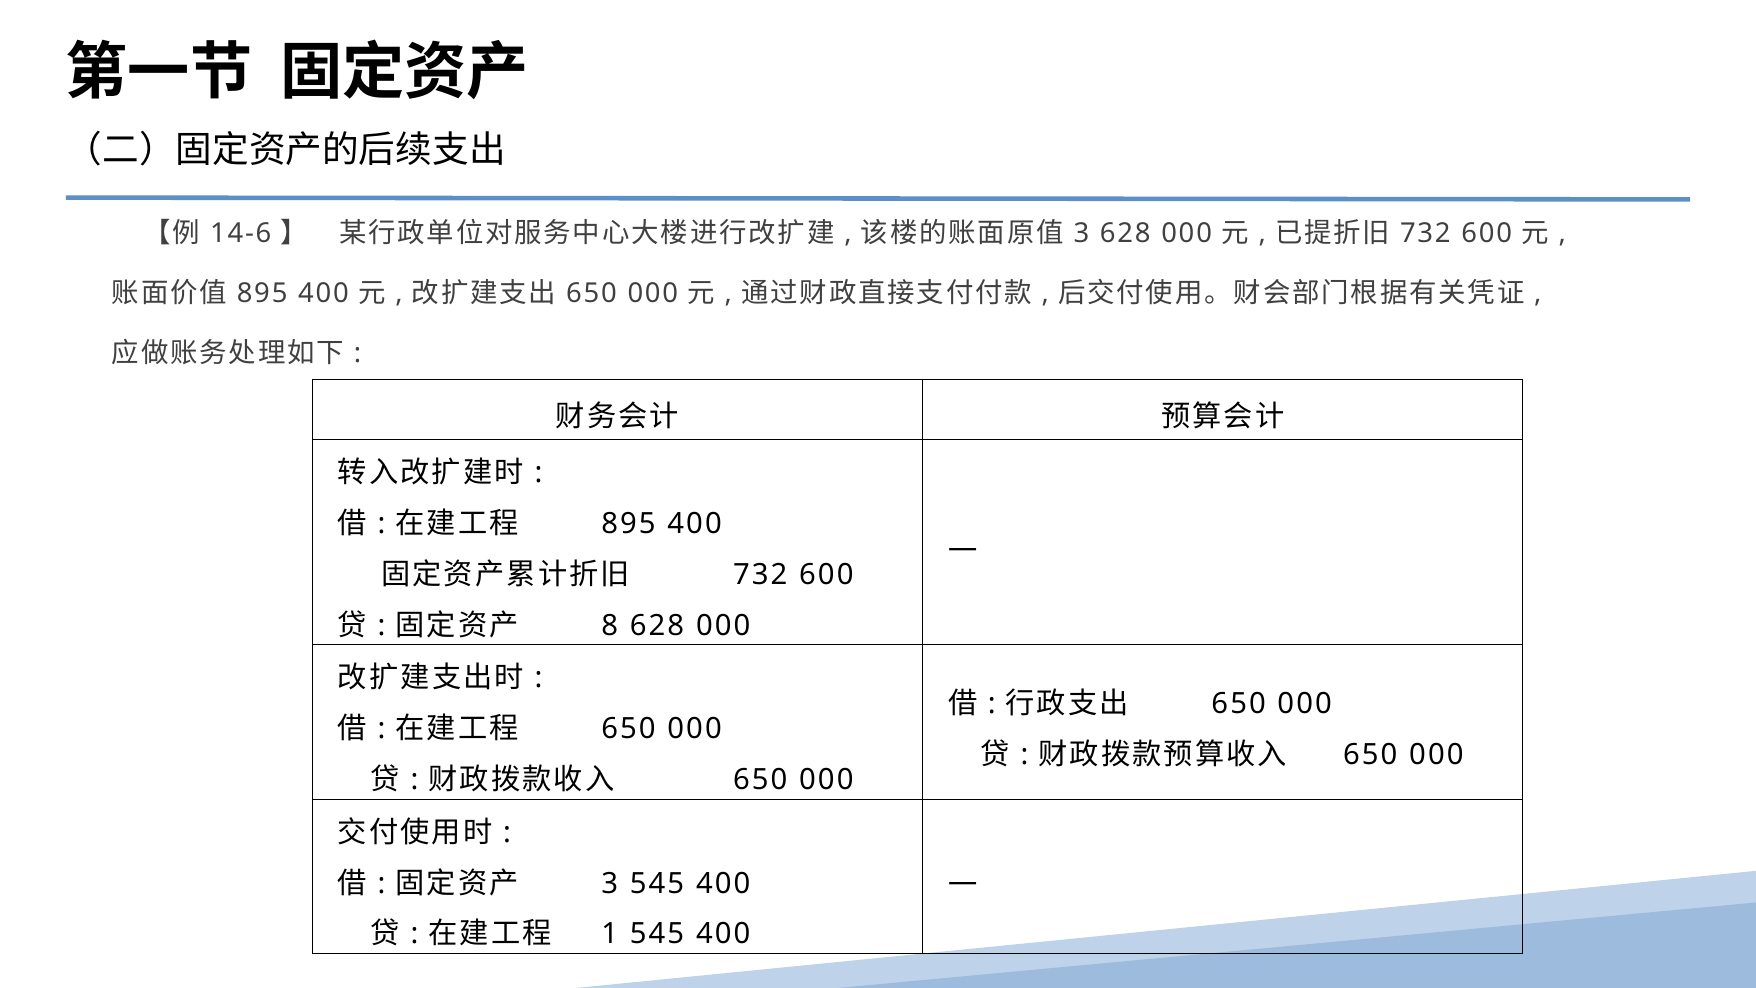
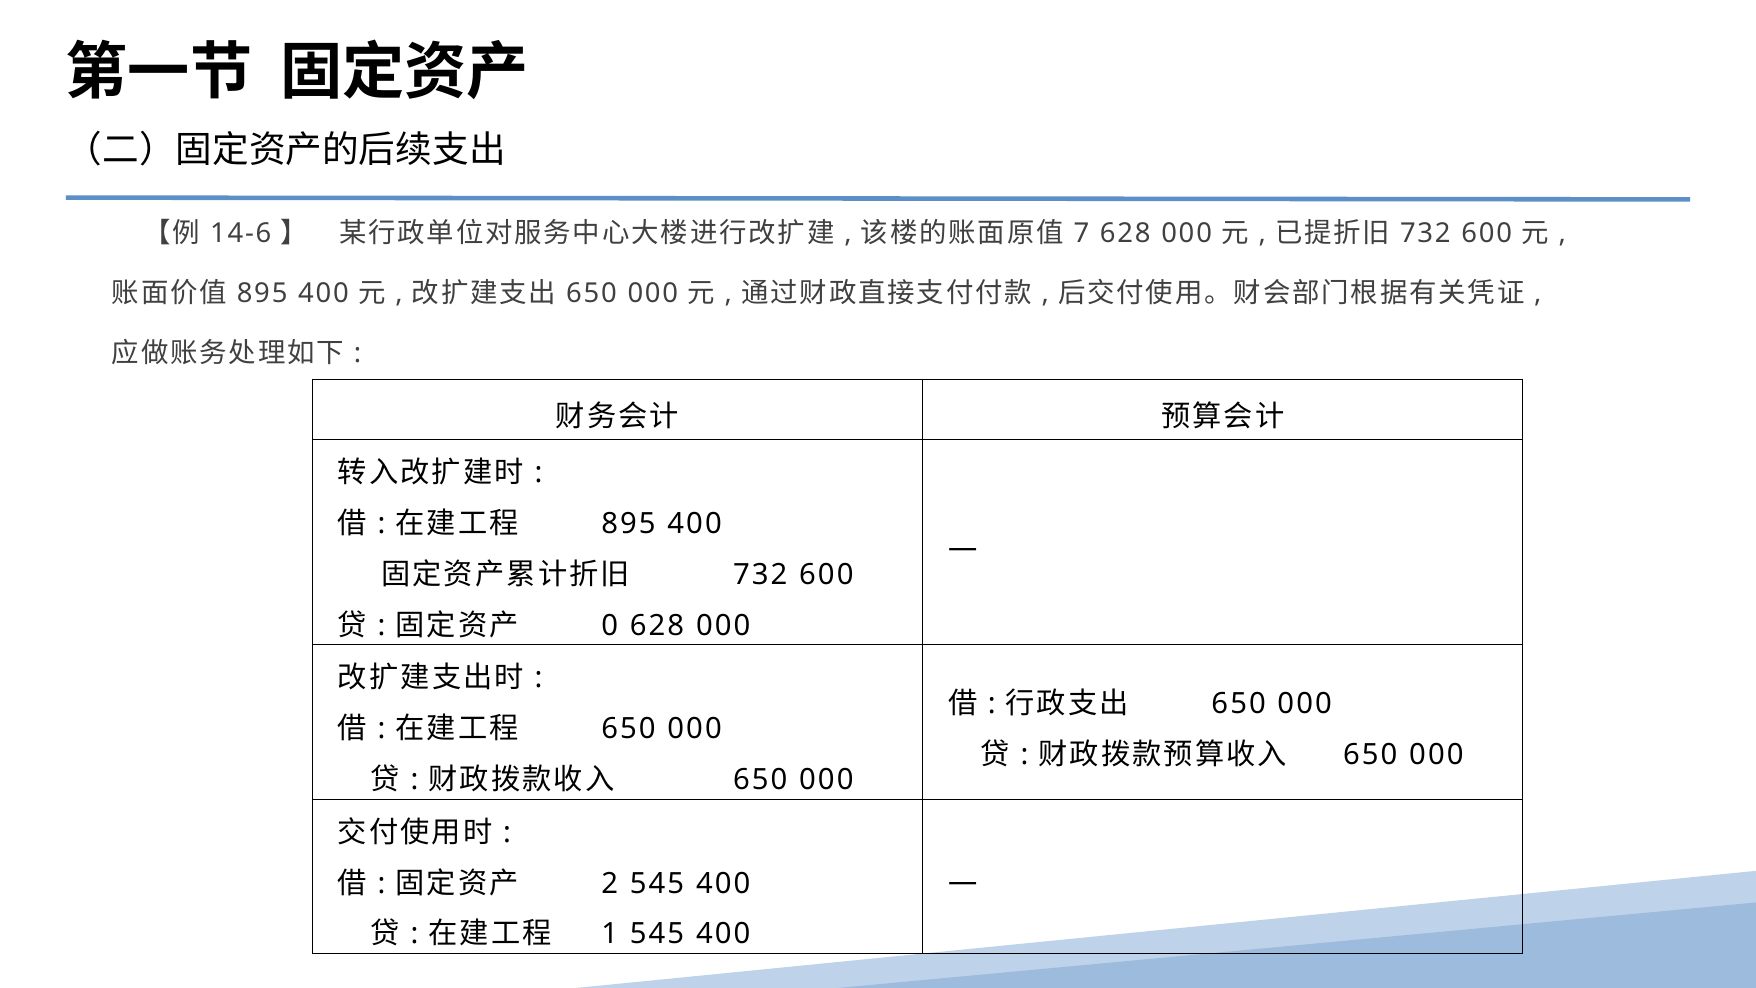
3: 3 -> 7 (1081, 233)
8: 8 -> 0 (610, 625)
3: 3 -> 2 (610, 883)
